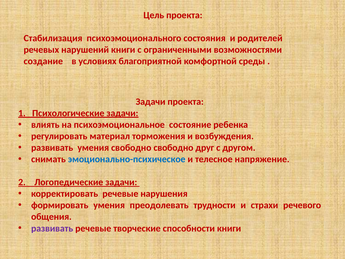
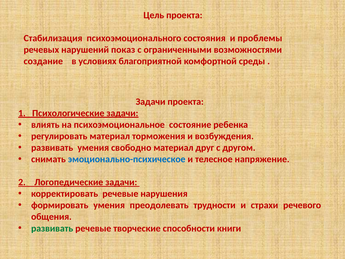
родителей: родителей -> проблемы (260, 38)
нарушений книги: книги -> показ (123, 50)
свободно свободно: свободно -> материал (173, 148)
развивать colour: purple -> green (52, 228)
